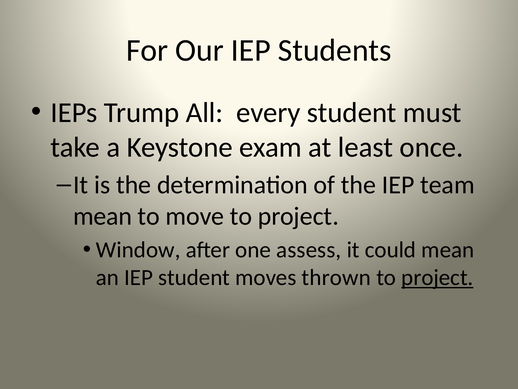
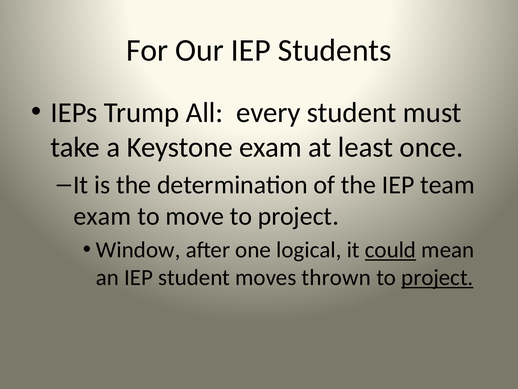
mean: mean -> exam (102, 216)
assess: assess -> logical (309, 250)
could underline: none -> present (390, 250)
